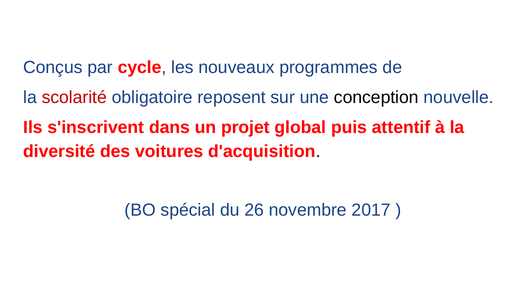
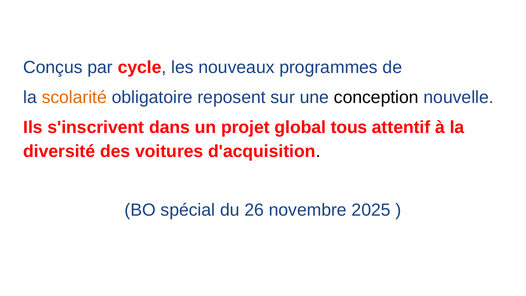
scolarité colour: red -> orange (74, 97)
puis: puis -> tous (349, 127)
2017: 2017 -> 2025 (371, 210)
